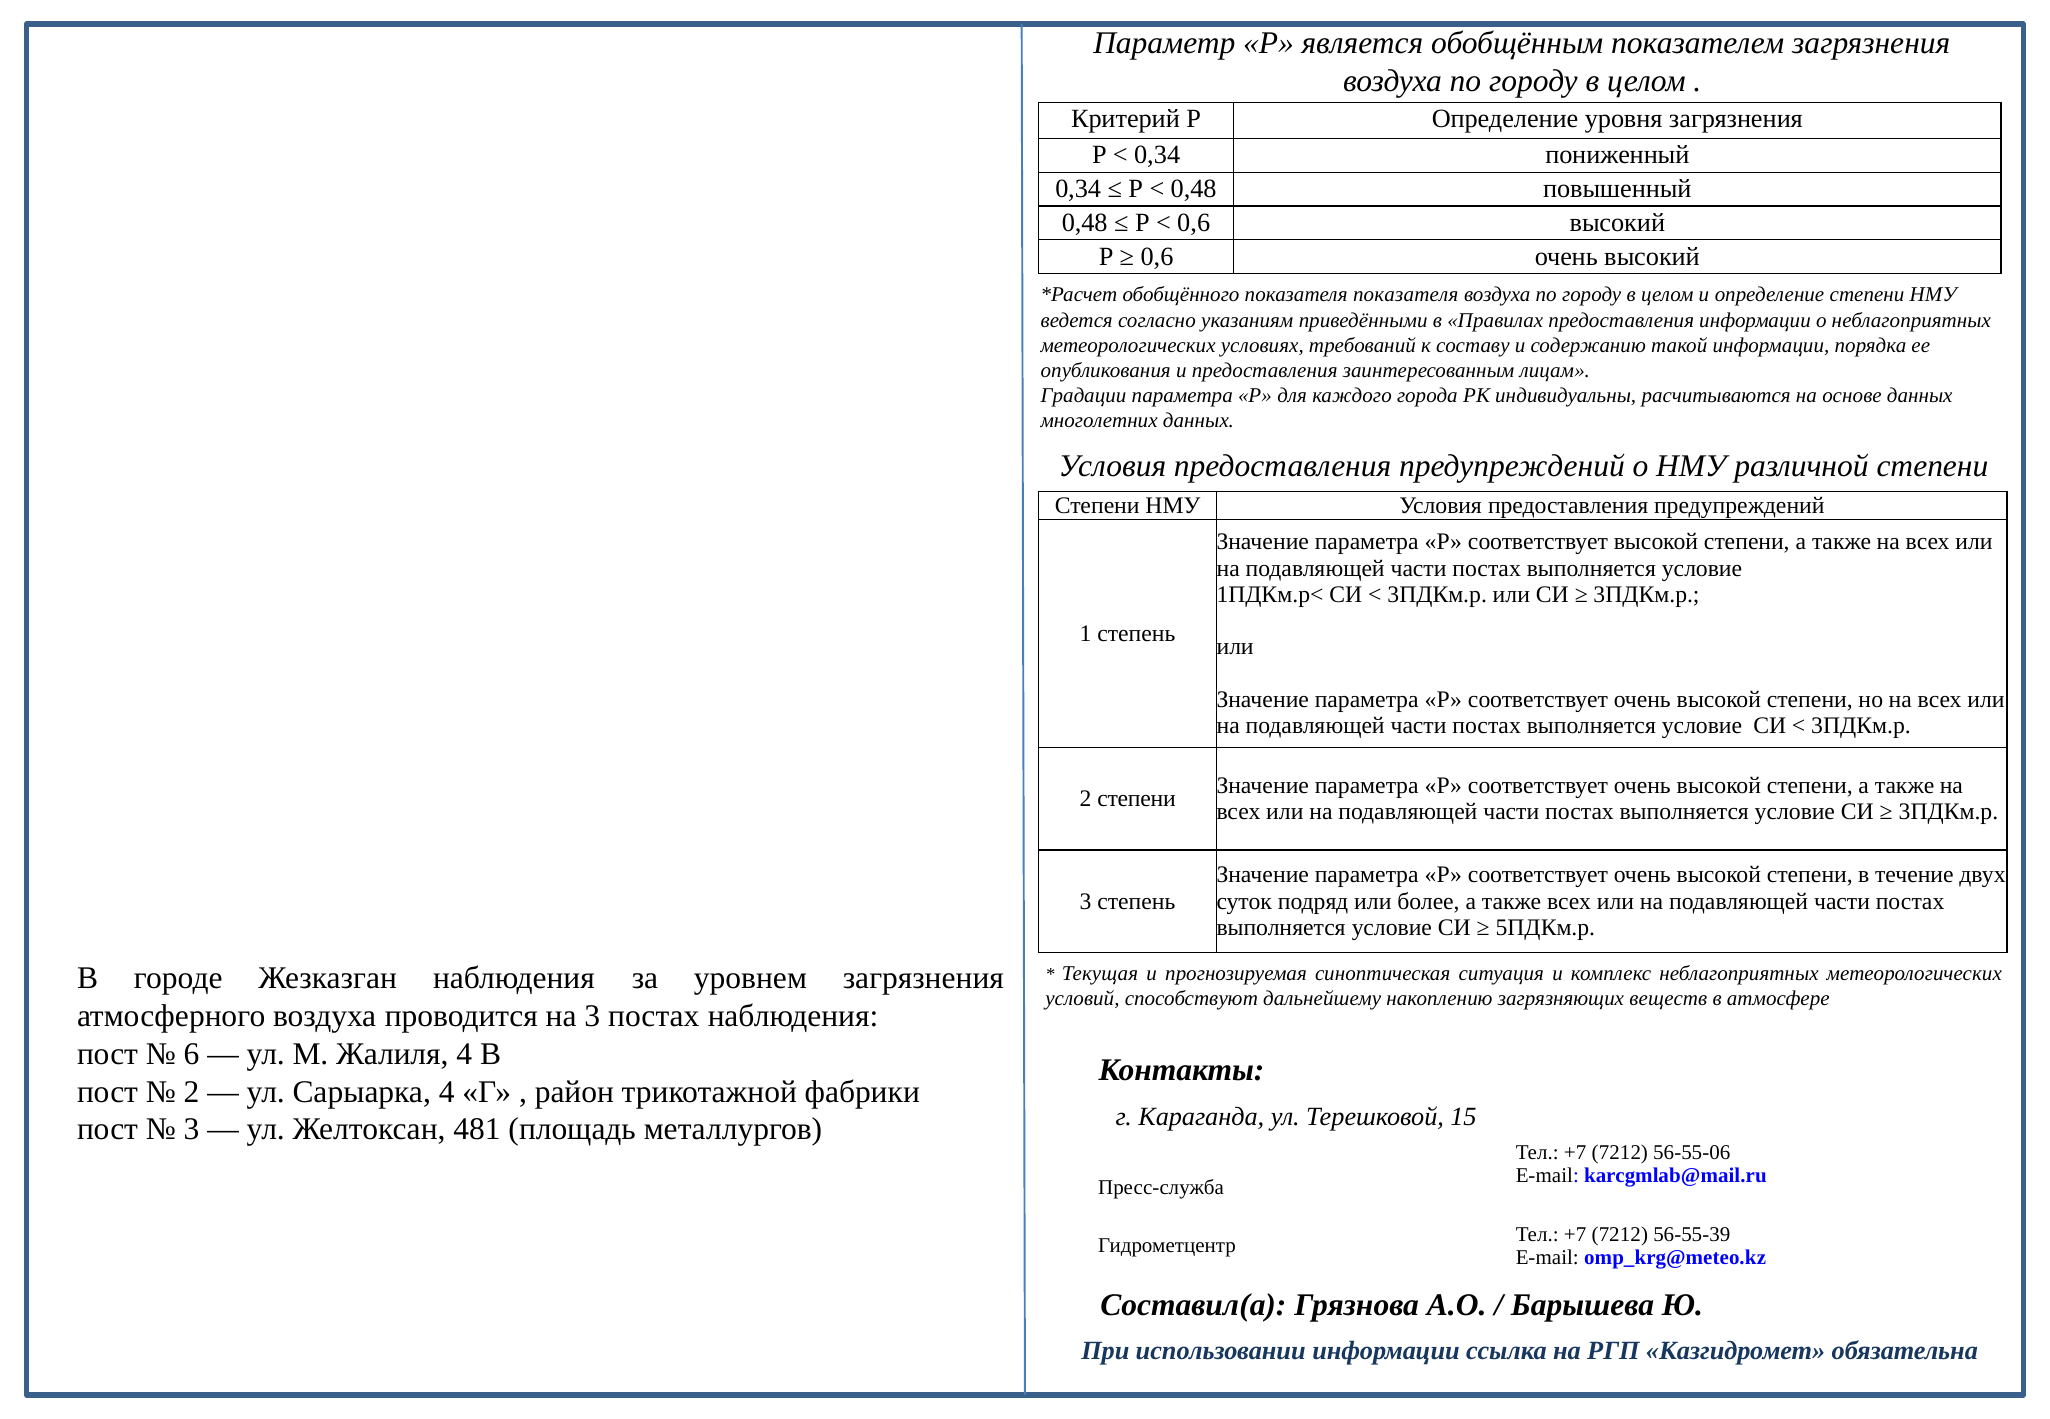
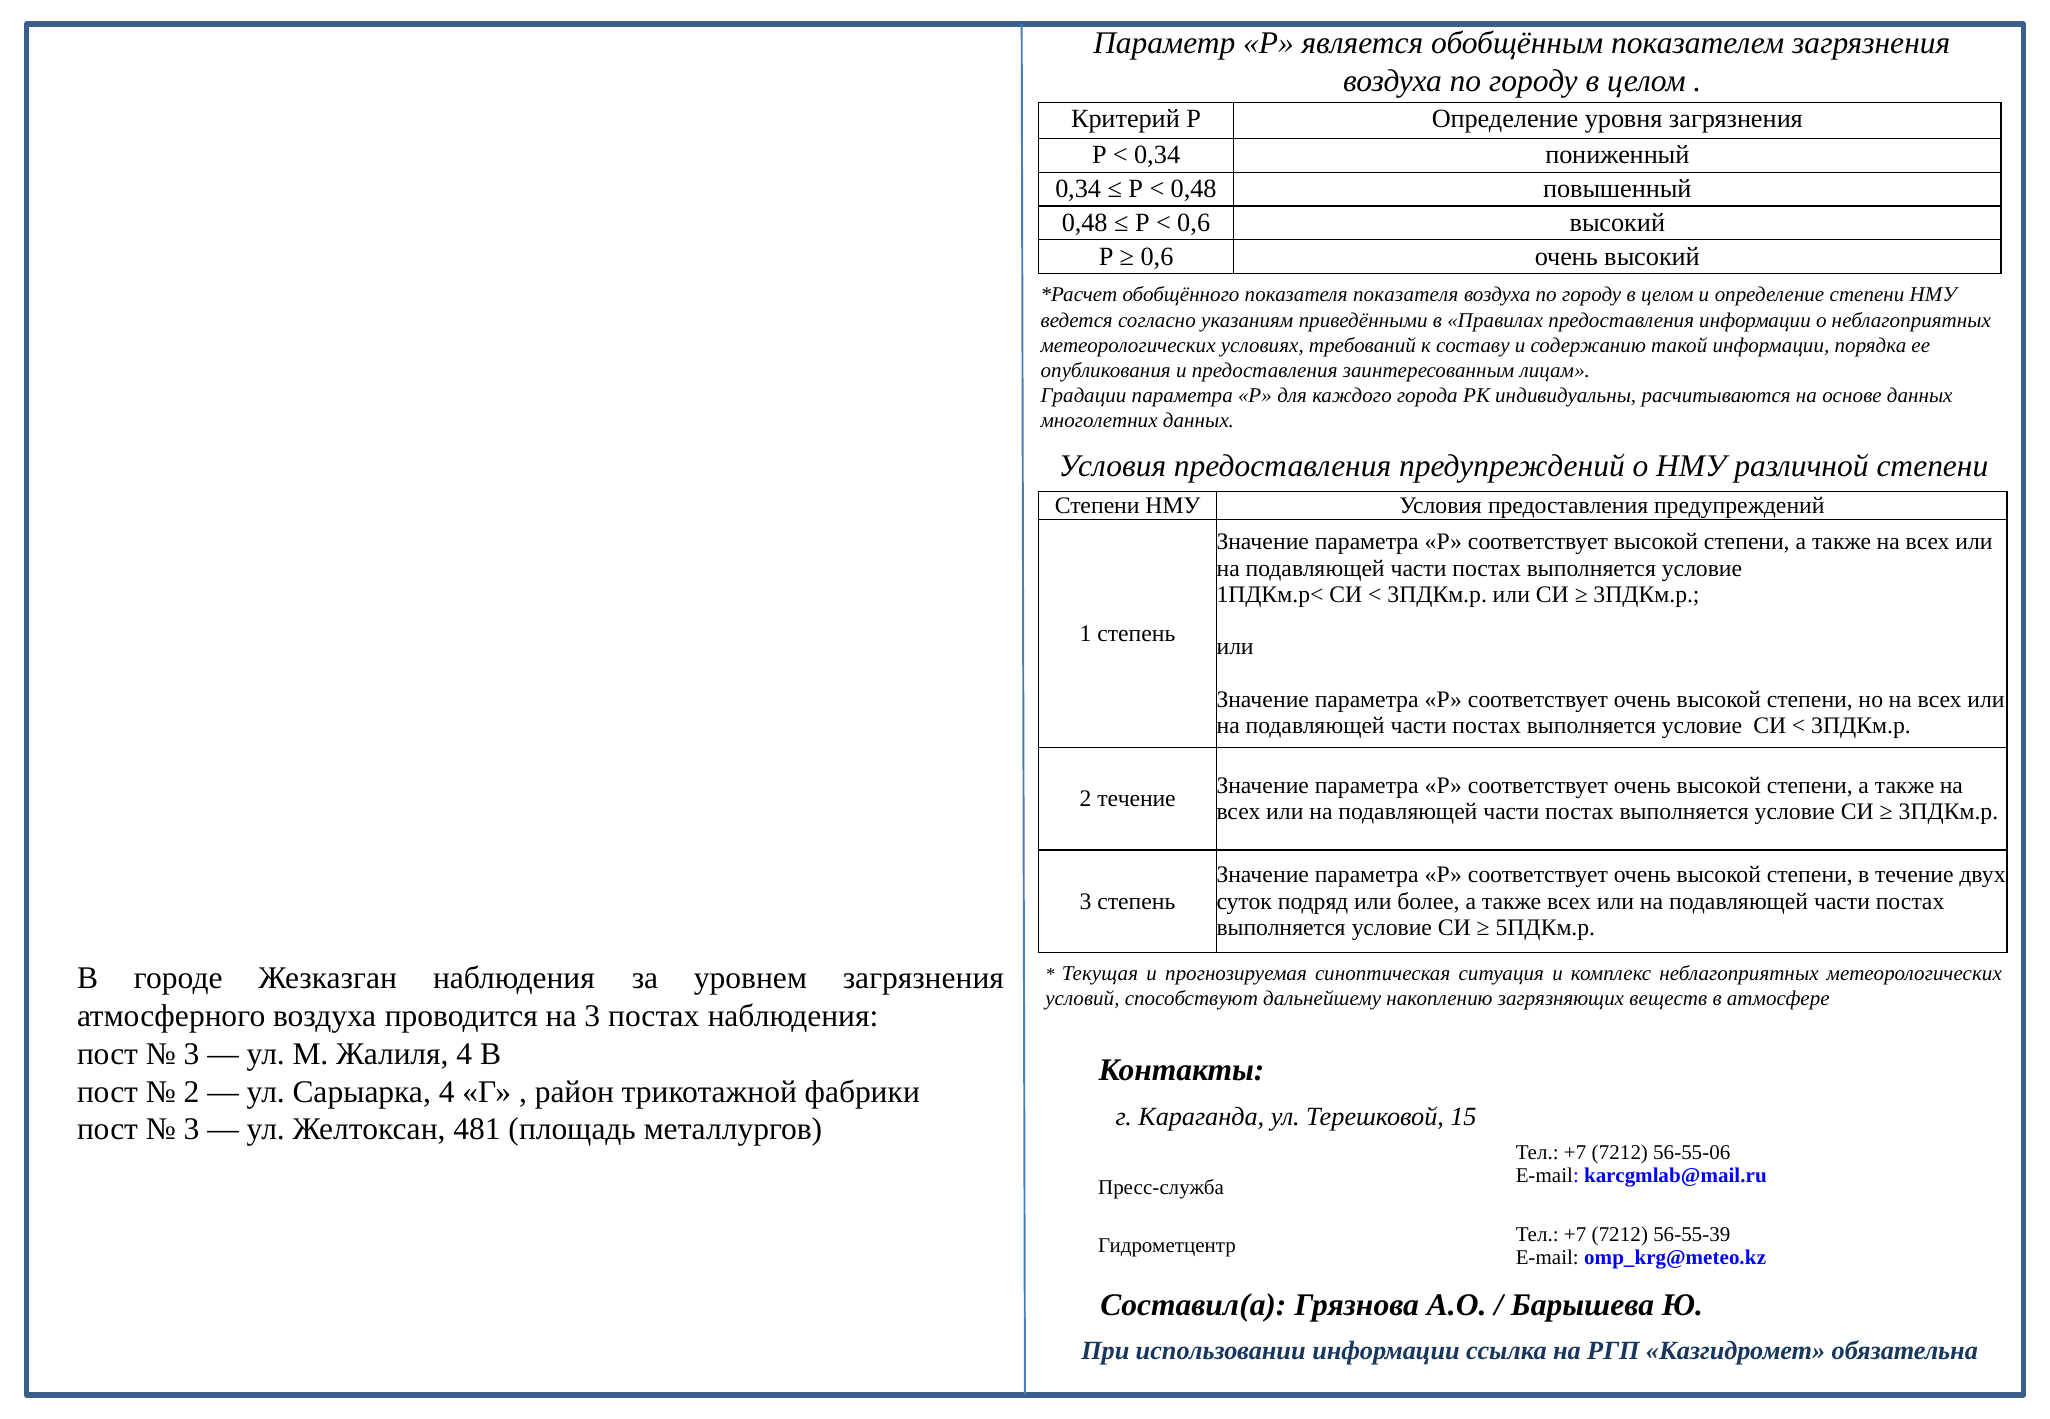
2 степени: степени -> течение (1136, 799)
6: 6 -> 3 (192, 1054)
